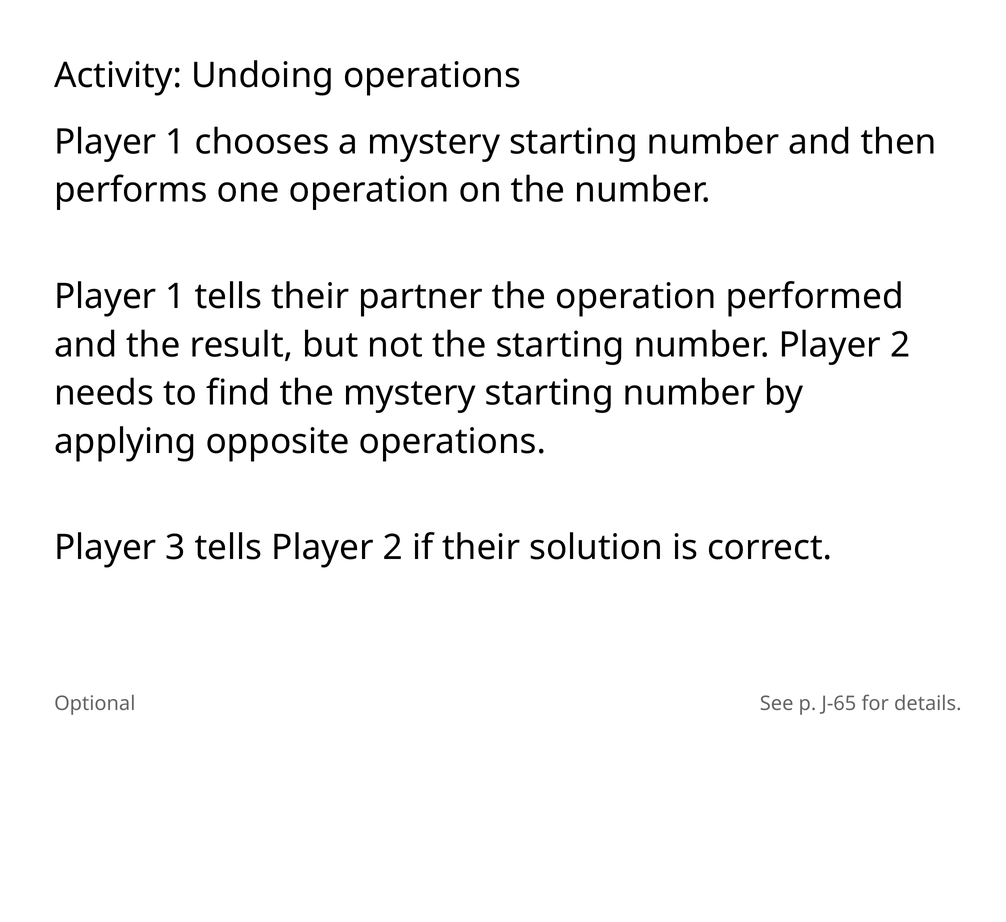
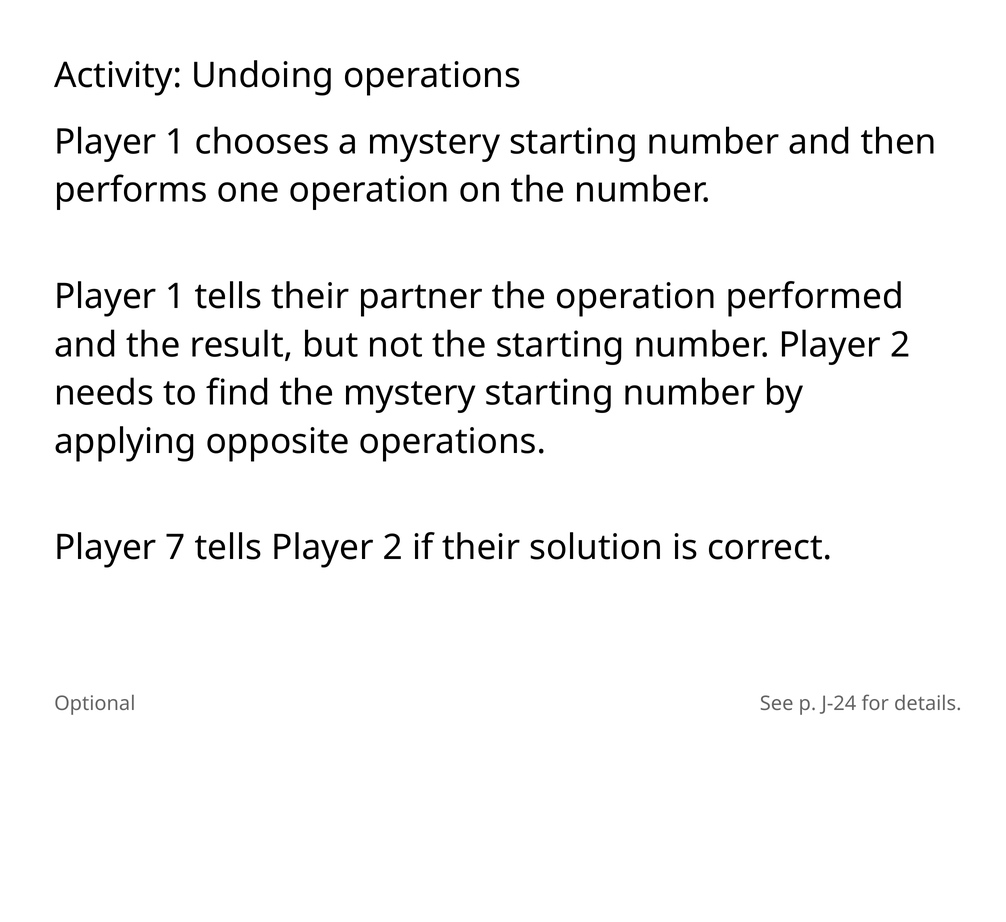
3: 3 -> 7 (176, 548)
J-65: J-65 -> J-24 (839, 703)
